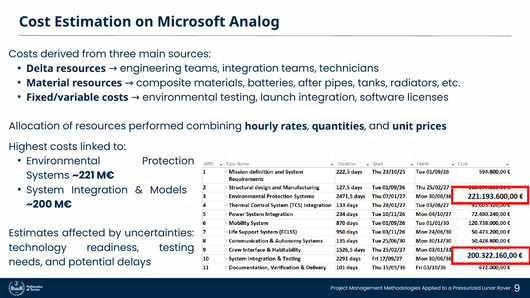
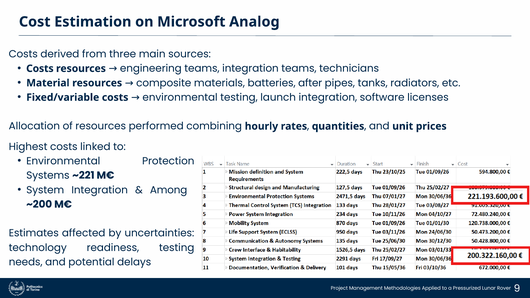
Delta: Delta -> Costs (40, 69)
Models: Models -> Among (169, 190)
